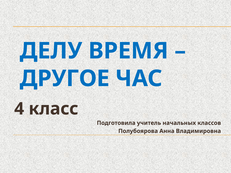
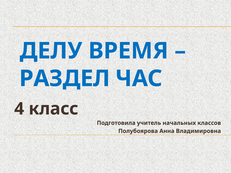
ДРУГОЕ: ДРУГОЕ -> РАЗДЕЛ (65, 79)
